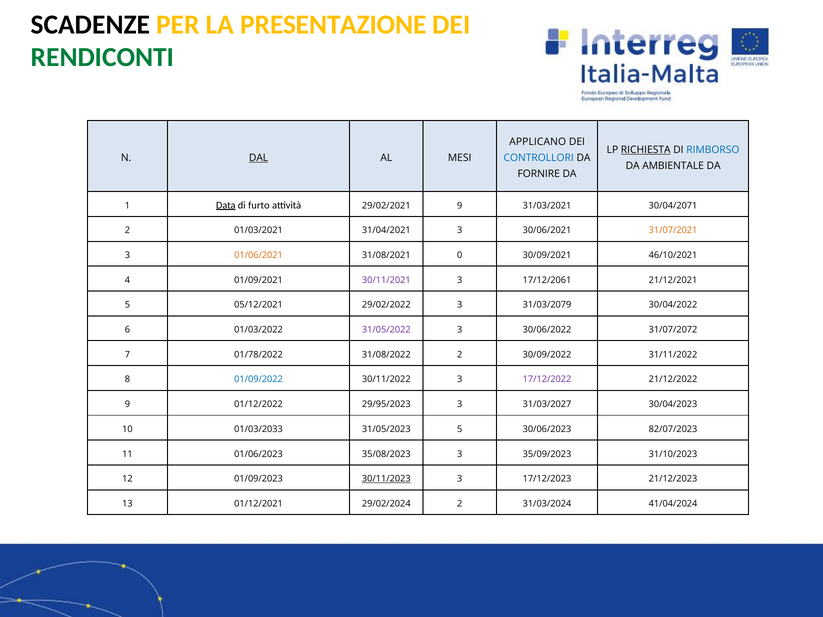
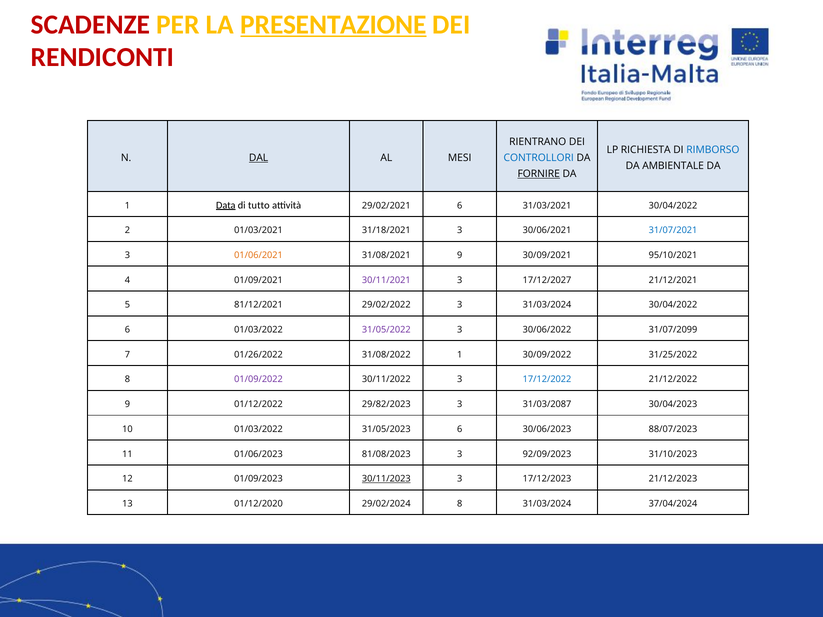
SCADENZE colour: black -> red (91, 25)
PRESENTAZIONE underline: none -> present (333, 25)
RENDICONTI colour: green -> red (102, 57)
APPLICANO: APPLICANO -> RIENTRANO (538, 142)
RICHIESTA underline: present -> none (646, 150)
FORNIRE underline: none -> present (539, 174)
furto: furto -> tutto (259, 205)
29/02/2021 9: 9 -> 6 (460, 206)
31/03/2021 30/04/2071: 30/04/2071 -> 30/04/2022 (673, 206)
31/04/2021: 31/04/2021 -> 31/18/2021 (386, 231)
31/07/2021 colour: orange -> blue (673, 231)
31/08/2021 0: 0 -> 9 (460, 255)
46/10/2021: 46/10/2021 -> 95/10/2021 (673, 255)
17/12/2061: 17/12/2061 -> 17/12/2027 (547, 280)
05/12/2021: 05/12/2021 -> 81/12/2021 (259, 305)
3 31/03/2079: 31/03/2079 -> 31/03/2024 (547, 305)
31/07/2072: 31/07/2072 -> 31/07/2099 (673, 330)
01/78/2022: 01/78/2022 -> 01/26/2022 (259, 355)
31/08/2022 2: 2 -> 1 (460, 355)
31/11/2022: 31/11/2022 -> 31/25/2022 (673, 355)
01/09/2022 colour: blue -> purple (259, 380)
17/12/2022 colour: purple -> blue (547, 380)
29/95/2023: 29/95/2023 -> 29/82/2023 (386, 404)
31/03/2027: 31/03/2027 -> 31/03/2087 (547, 404)
10 01/03/2033: 01/03/2033 -> 01/03/2022 (259, 429)
31/05/2023 5: 5 -> 6 (460, 429)
82/07/2023: 82/07/2023 -> 88/07/2023 (673, 429)
35/08/2023: 35/08/2023 -> 81/08/2023 (386, 454)
35/09/2023: 35/09/2023 -> 92/09/2023 (547, 454)
01/12/2021: 01/12/2021 -> 01/12/2020 (259, 504)
29/02/2024 2: 2 -> 8 (460, 504)
41/04/2024: 41/04/2024 -> 37/04/2024 (673, 504)
